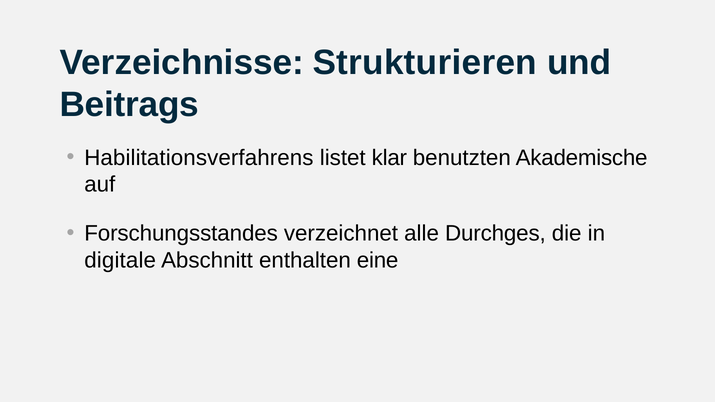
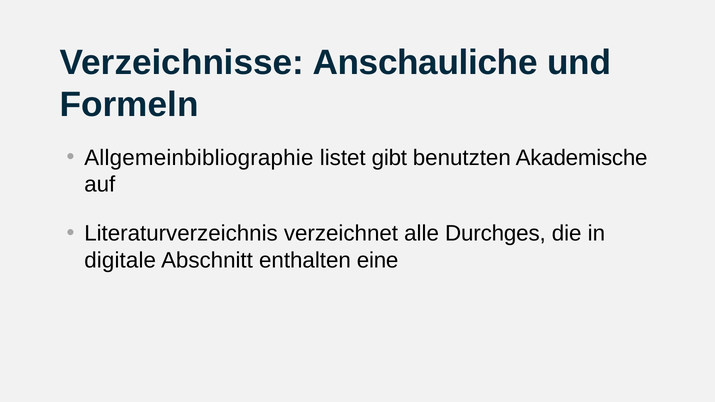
Strukturieren: Strukturieren -> Anschauliche (425, 62)
Beitrags: Beitrags -> Formeln (129, 105)
Habilitationsverfahrens: Habilitationsverfahrens -> Allgemeinbibliographie (199, 158)
klar: klar -> gibt (389, 158)
Forschungsstandes: Forschungsstandes -> Literaturverzeichnis (181, 234)
